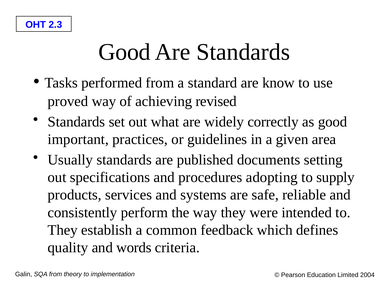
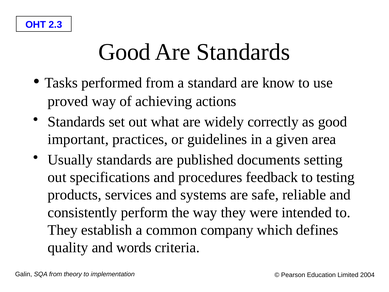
revised: revised -> actions (216, 101)
adopting: adopting -> feedback (272, 177)
supply: supply -> testing (336, 177)
feedback: feedback -> company (227, 230)
